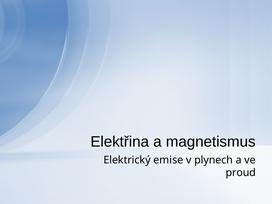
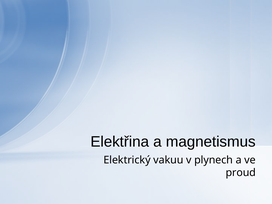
emise: emise -> vakuu (168, 160)
